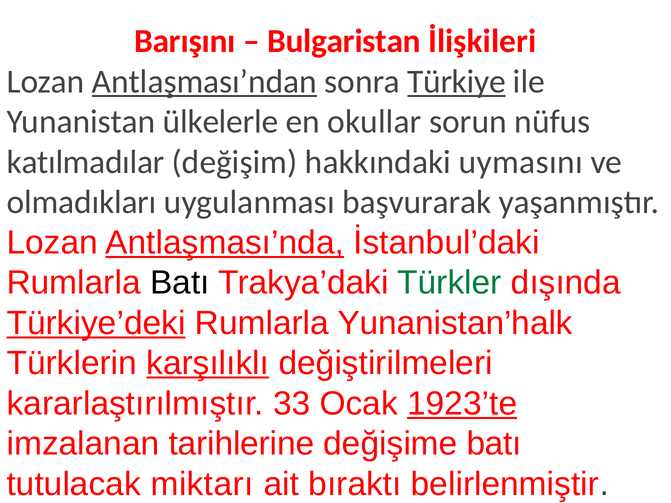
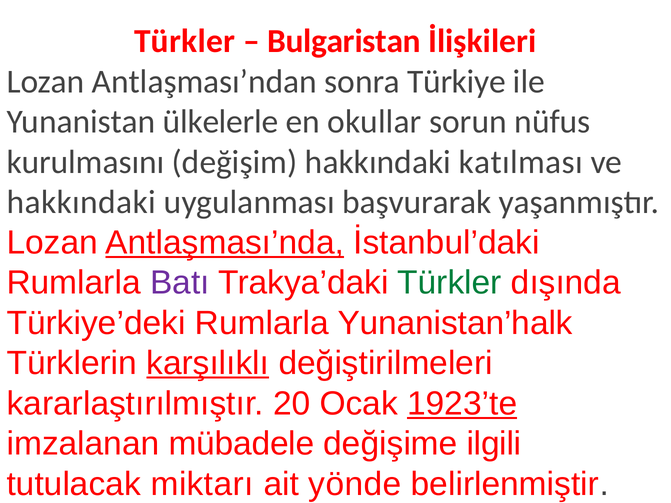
Barışını: Barışını -> Türkler (185, 41)
Antlaşması’ndan underline: present -> none (204, 82)
Türkiye underline: present -> none (457, 82)
katılmadılar: katılmadılar -> kurulmasını (85, 162)
uymasını: uymasını -> katılması (521, 162)
olmadıkları: olmadıkları -> hakkındaki (81, 202)
Batı colour: black -> purple (180, 283)
Türkiye’deki underline: present -> none (96, 323)
33: 33 -> 20 (292, 404)
tarihlerine: tarihlerine -> mübadele (241, 444)
değişime batı: batı -> ilgili (494, 444)
bıraktı: bıraktı -> yönde (355, 484)
